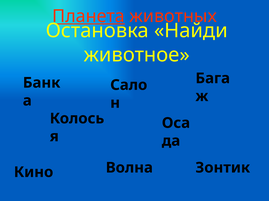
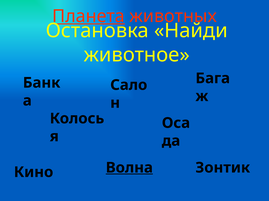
Волна underline: none -> present (129, 168)
